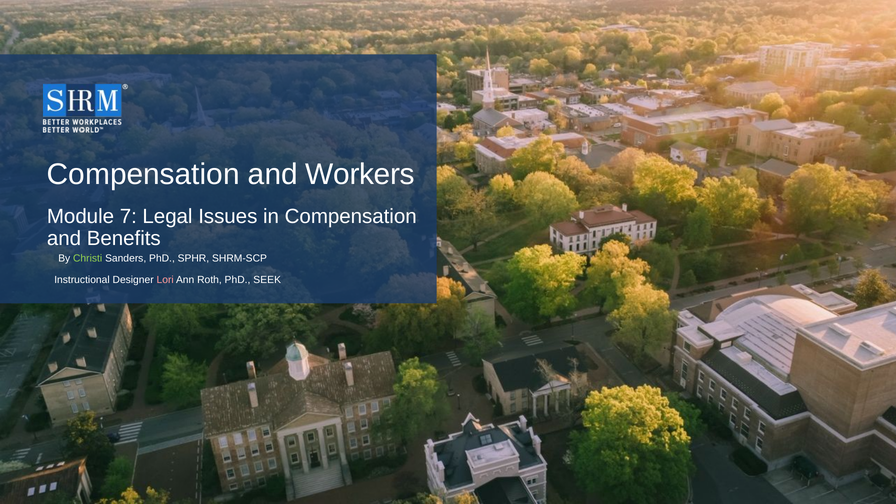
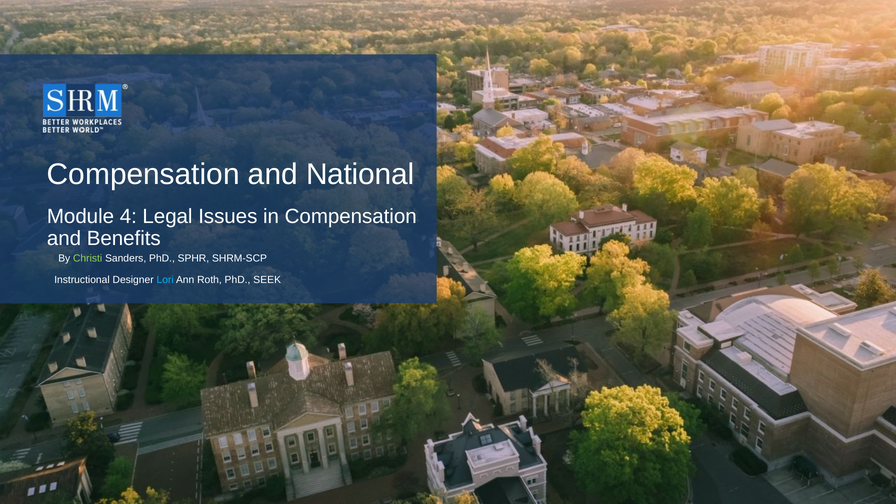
Workers: Workers -> National (360, 175)
7: 7 -> 4 (128, 216)
Lori colour: pink -> light blue (165, 280)
